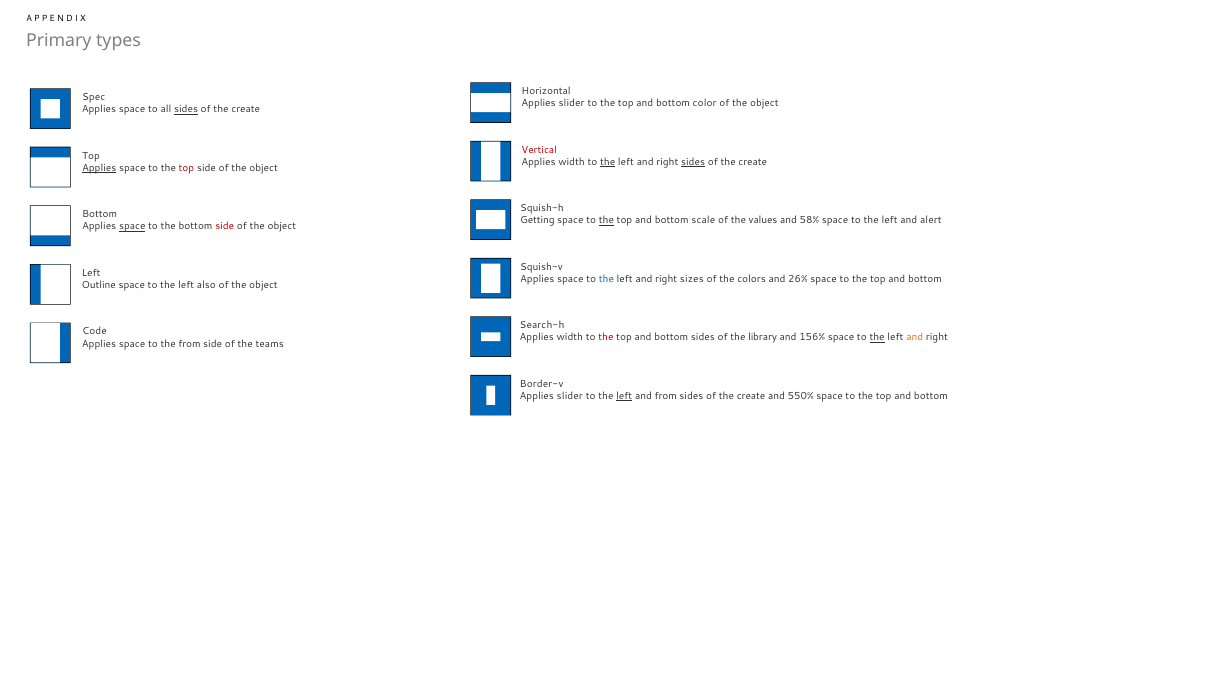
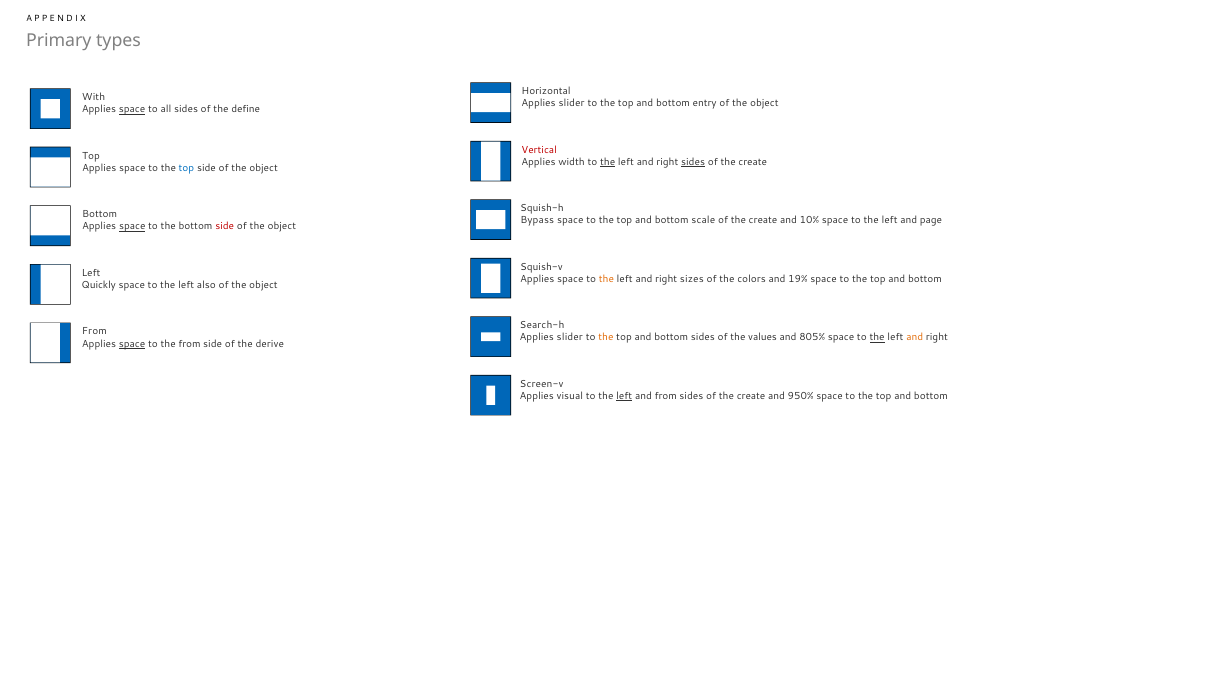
Spec: Spec -> With (94, 97)
color: color -> entry (705, 104)
space underline: none -> present (132, 110)
sides underline: present -> none (186, 110)
create: create -> define (246, 110)
Applies underline: present -> none (99, 168)
top colour: red -> blue (186, 168)
Getting: Getting -> Bypass (537, 221)
the underline: present -> none (606, 221)
values: values -> create (763, 221)
58%: 58% -> 10% (809, 221)
alert: alert -> page (931, 221)
the colour: blue -> orange (606, 279)
26%: 26% -> 19% (798, 279)
Outline: Outline -> Quickly (99, 285)
Code: Code -> From (94, 332)
width: width -> slider (570, 338)
the colour: red -> orange (606, 338)
library: library -> values (763, 338)
156%: 156% -> 805% (812, 338)
space underline: none -> present (132, 344)
teams: teams -> derive (270, 344)
Border-v: Border-v -> Screen-v (542, 384)
slider: slider -> visual (570, 396)
550%: 550% -> 950% (801, 396)
